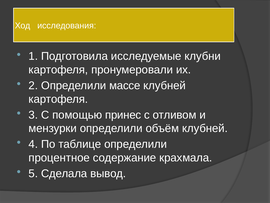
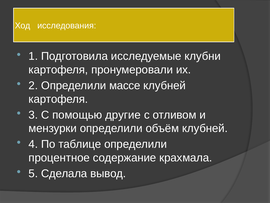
принес: принес -> другие (123, 115)
